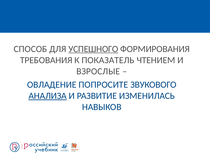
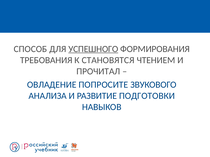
ПОКАЗАТЕЛЬ: ПОКАЗАТЕЛЬ -> СТАНОВЯТСЯ (108, 60)
ВЗРОСЛЫЕ: ВЗРОСЛЫЕ -> ПРОЧИТАЛ (98, 72)
АНАЛИЗА underline: present -> none (48, 96)
ИЗМЕНИЛАСЬ: ИЗМЕНИЛАСЬ -> ПОДГОТОВКИ (147, 96)
